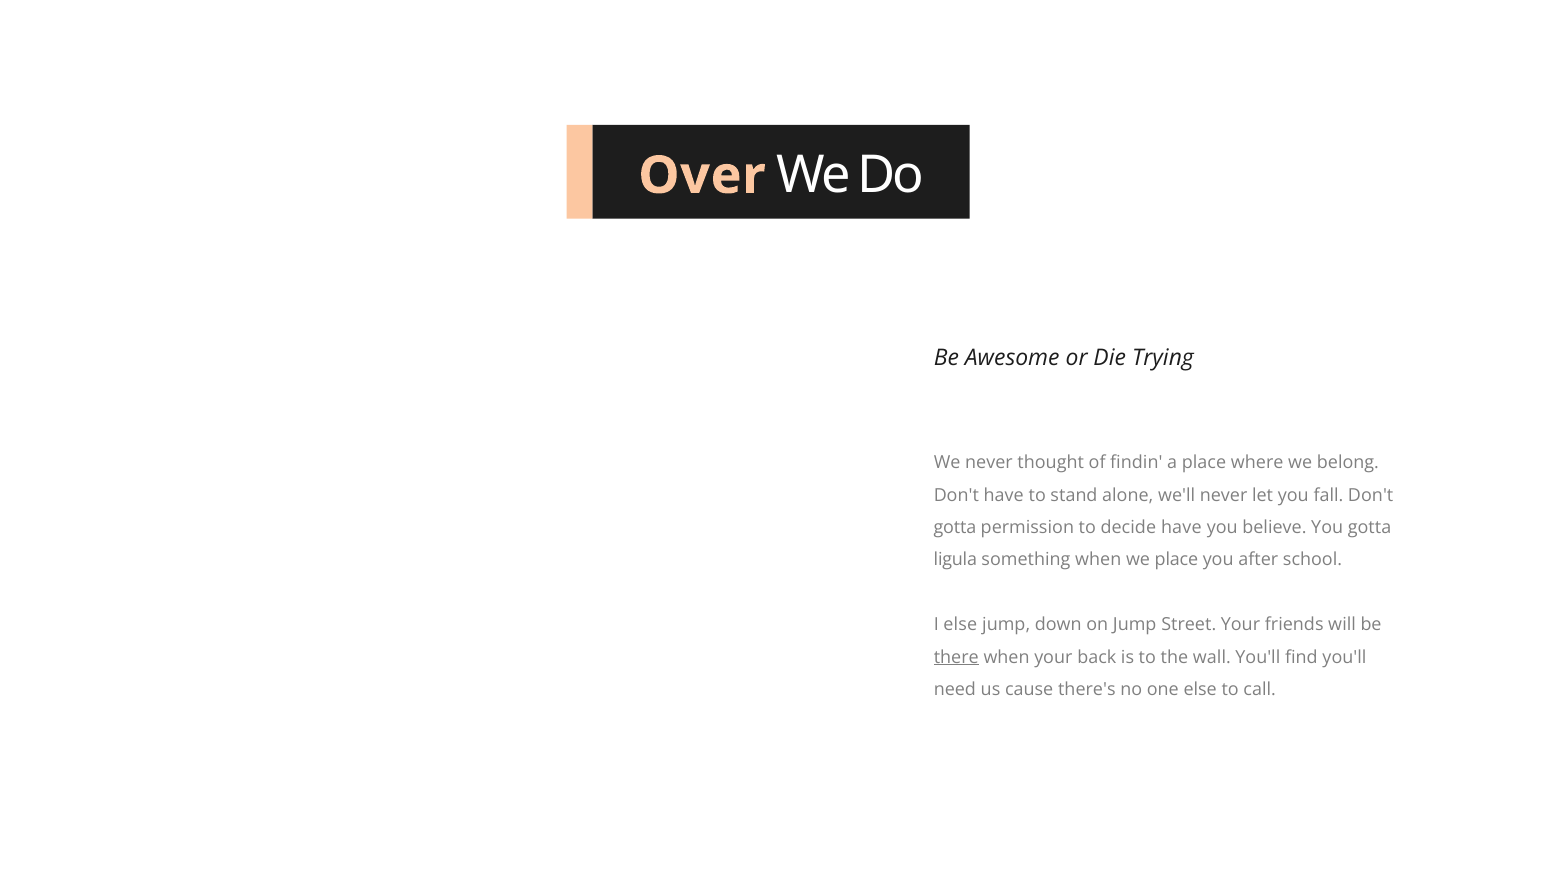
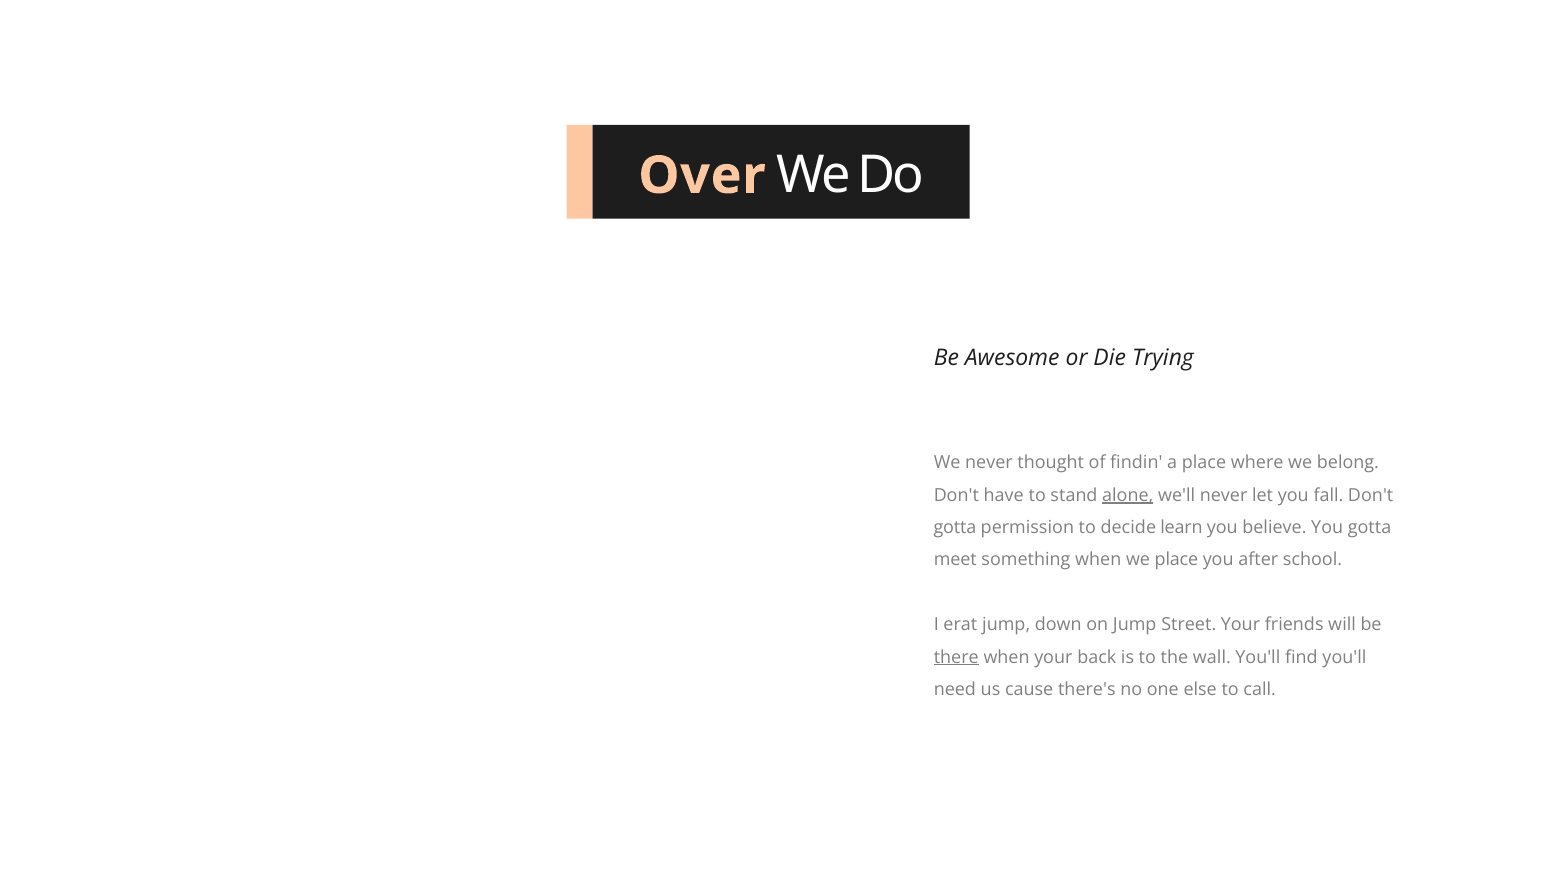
alone underline: none -> present (1128, 495)
decide have: have -> learn (1181, 528)
ligula: ligula -> meet (955, 560)
I else: else -> erat (960, 625)
